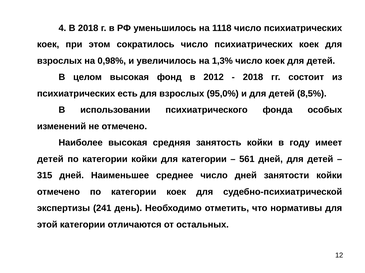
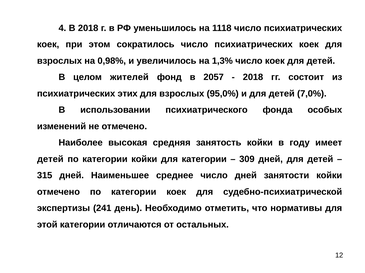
целом высокая: высокая -> жителей (129, 77)
2012: 2012 -> 2057 (214, 77)
есть: есть -> этих (128, 94)
8,5%: 8,5% -> 7,0% (312, 94)
561: 561 -> 309 (247, 160)
